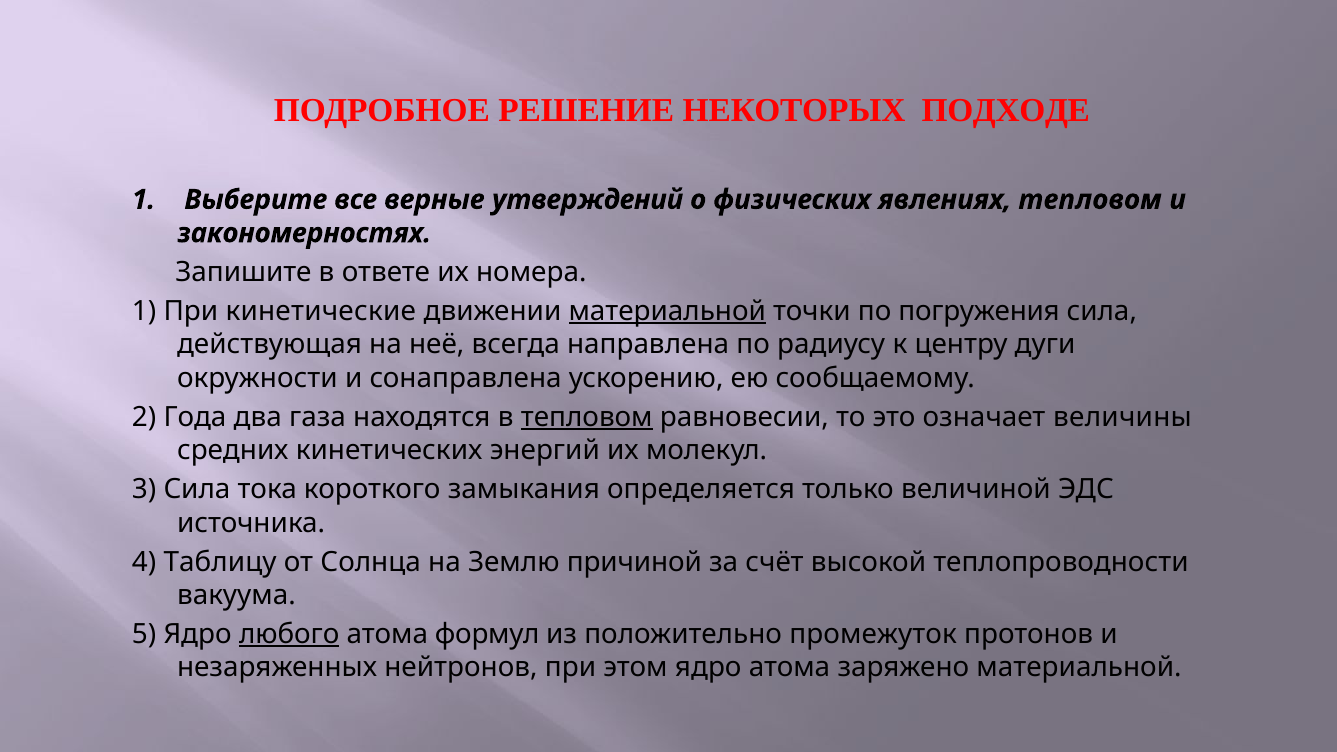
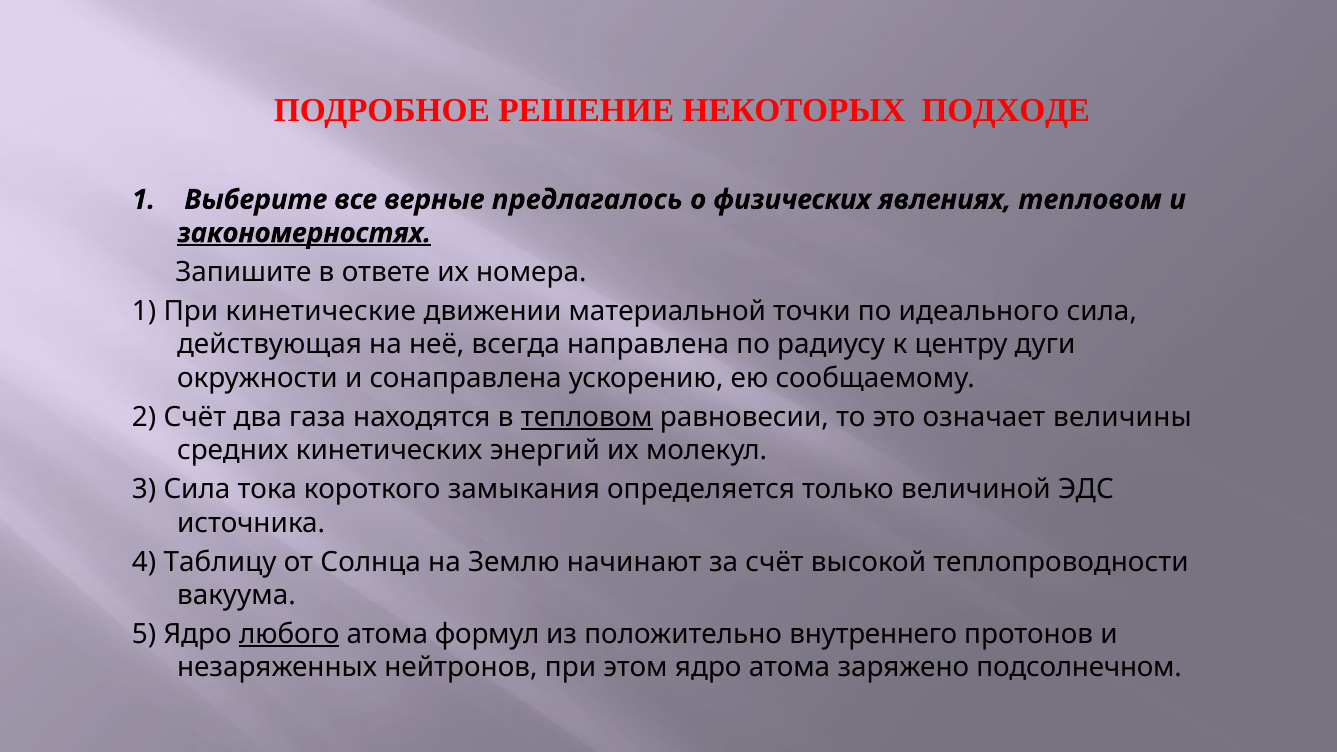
утверждений: утверждений -> предлагалось (587, 200)
закономерностях underline: none -> present (304, 233)
материальной underline: present -> none (667, 311)
погружения: погружения -> идеального (979, 311)
2 Года: Года -> Счёт (195, 417)
причиной: причиной -> начинают (634, 562)
промежуток: промежуток -> внутреннего (873, 634)
заряжено материальной: материальной -> подсолнечном (1079, 668)
